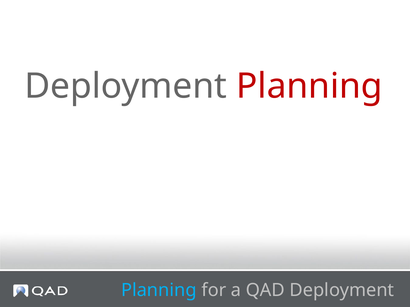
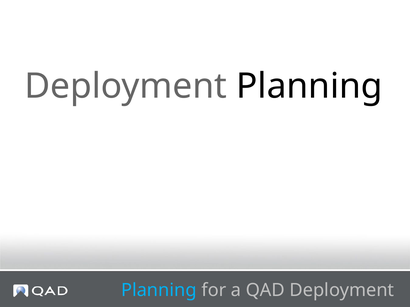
Planning colour: red -> black (309, 86)
